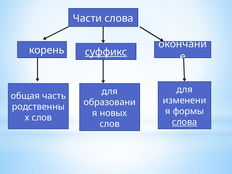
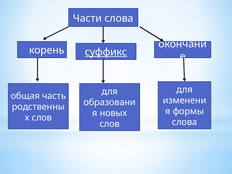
слова underline: present -> none (185, 122)
